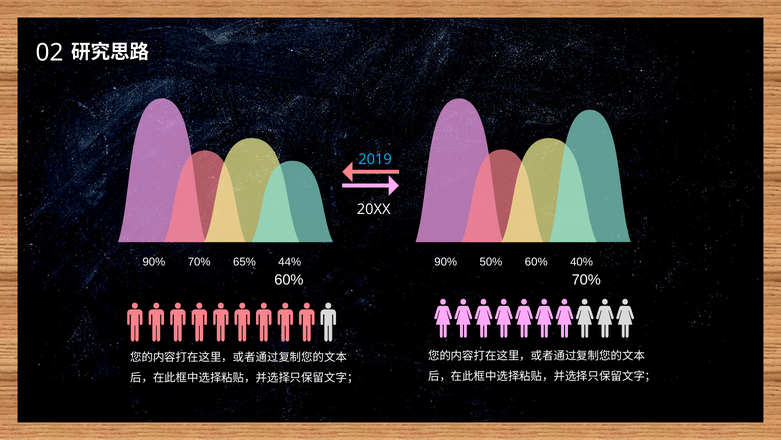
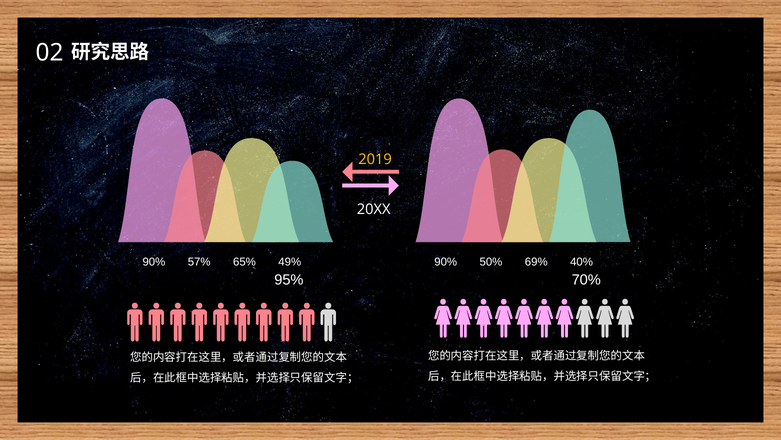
2019 colour: light blue -> yellow (375, 159)
90% 70%: 70% -> 57% (199, 261)
44%: 44% -> 49% (290, 261)
50% 60%: 60% -> 69% (536, 261)
60%: 60% -> 95% (289, 279)
